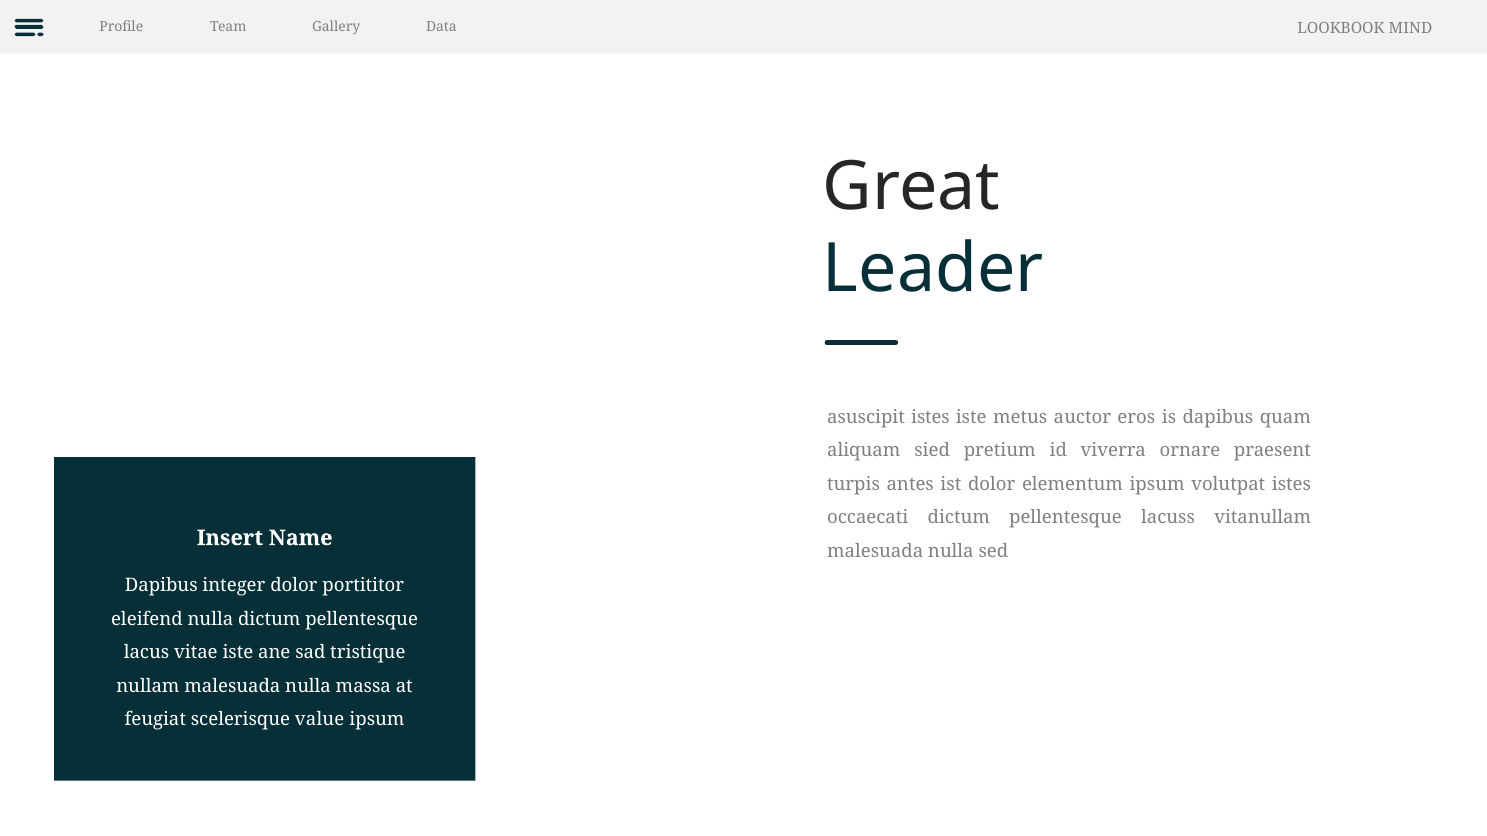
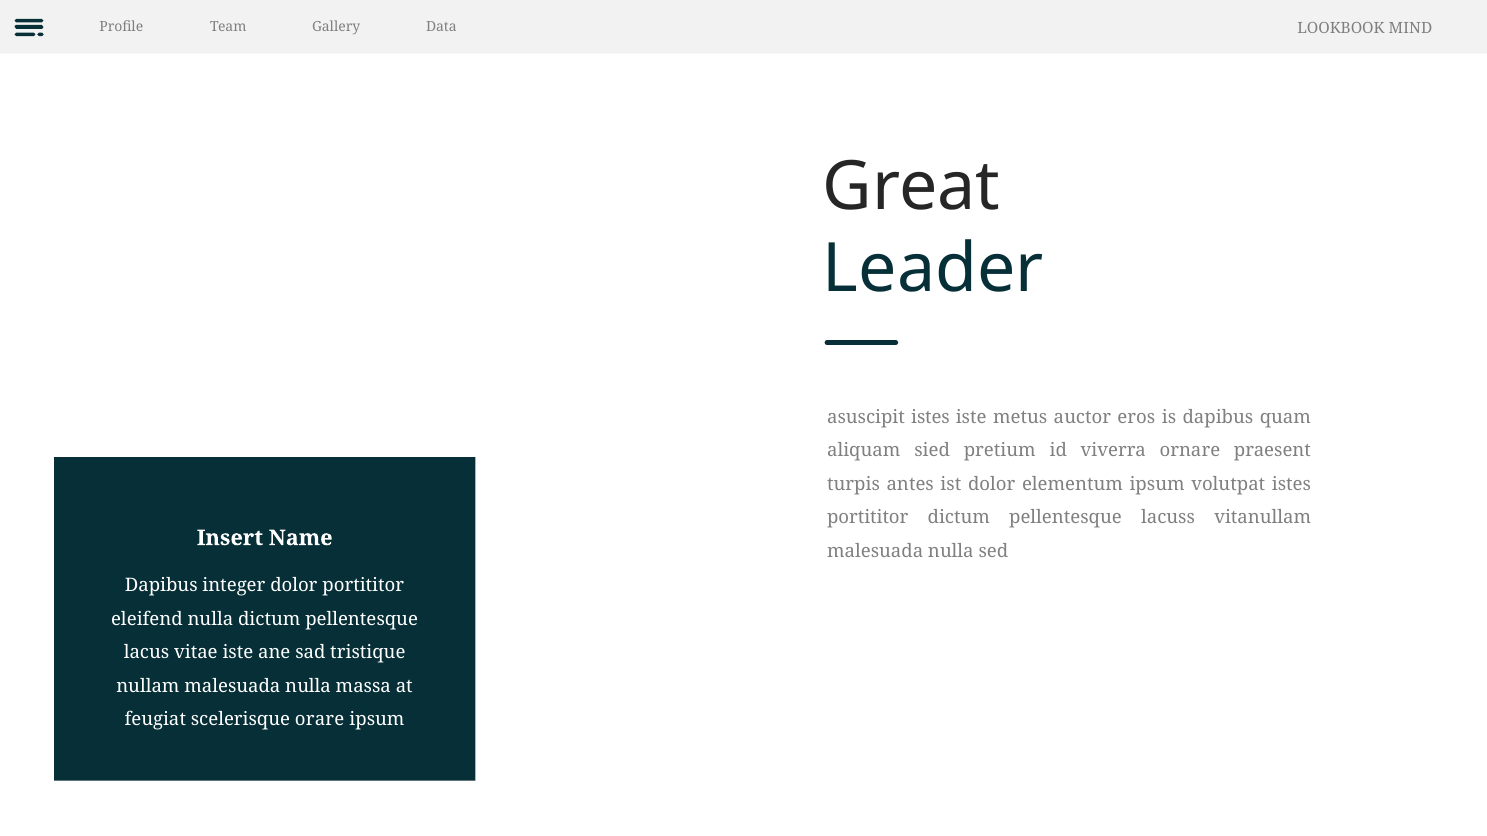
occaecati: occaecati -> portititor (868, 518)
value: value -> orare (320, 720)
